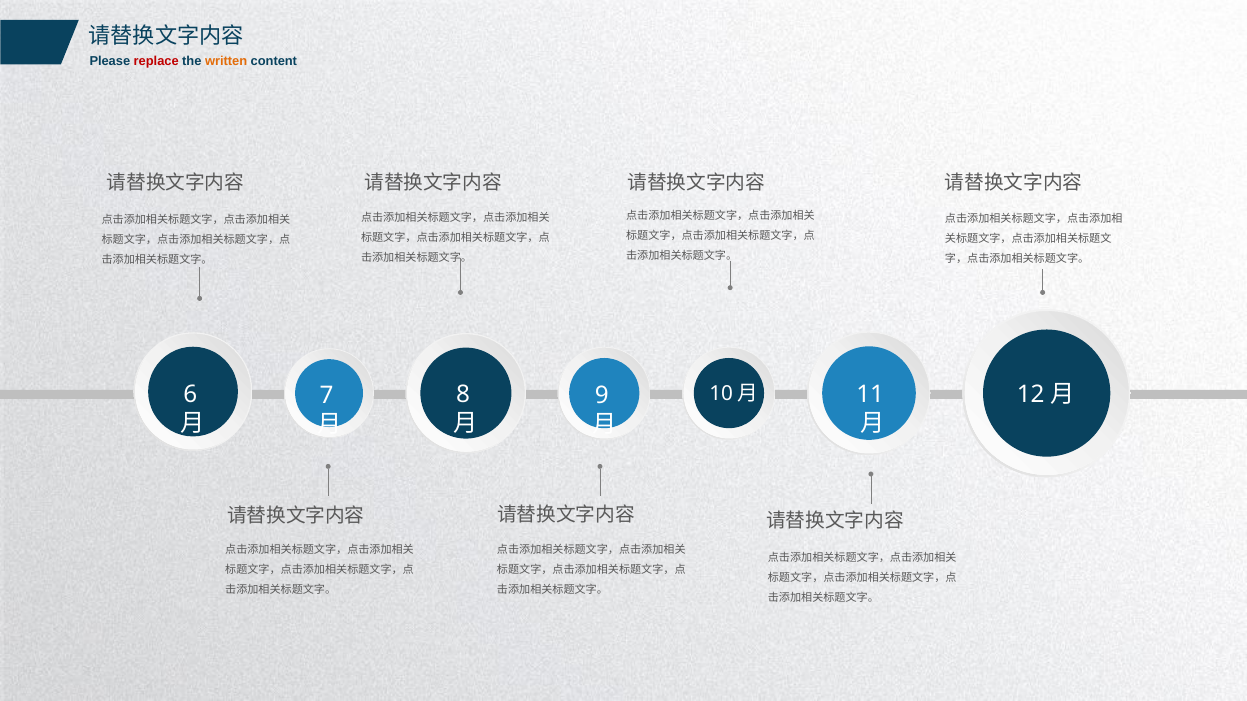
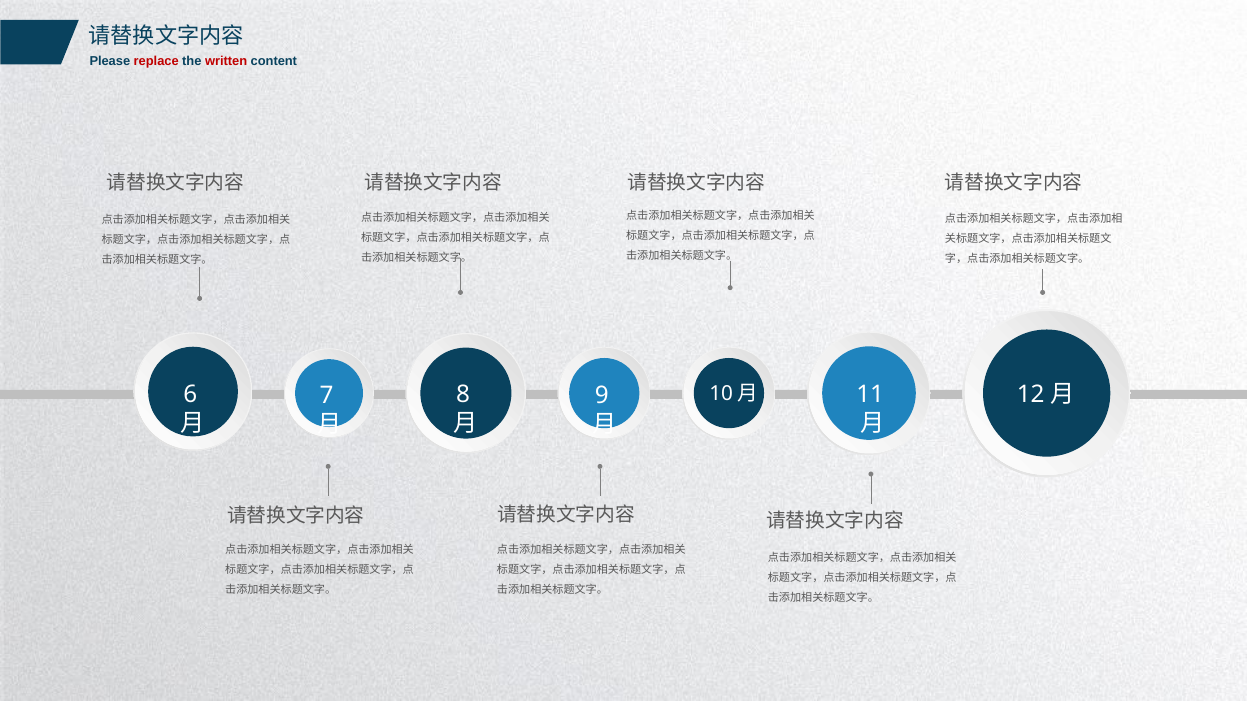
written colour: orange -> red (226, 61)
